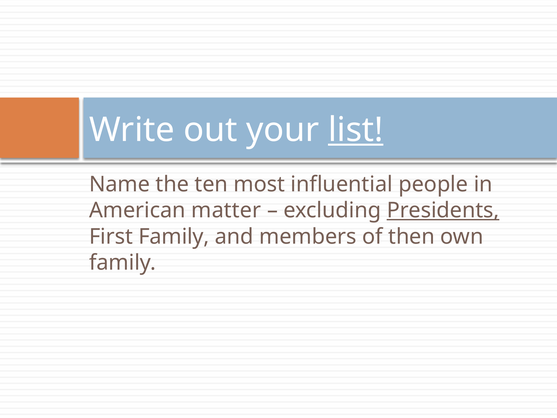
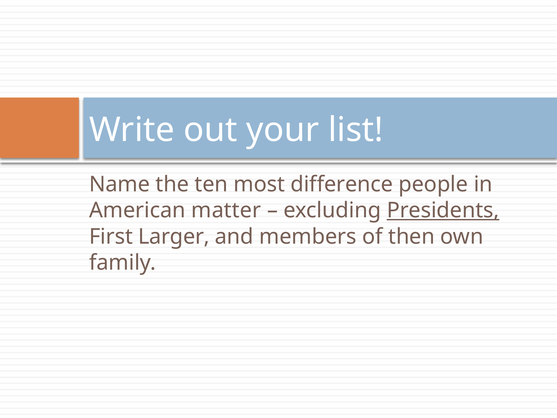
list underline: present -> none (356, 130)
influential: influential -> difference (342, 184)
First Family: Family -> Larger (174, 236)
